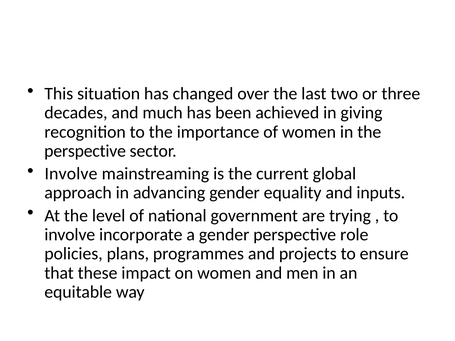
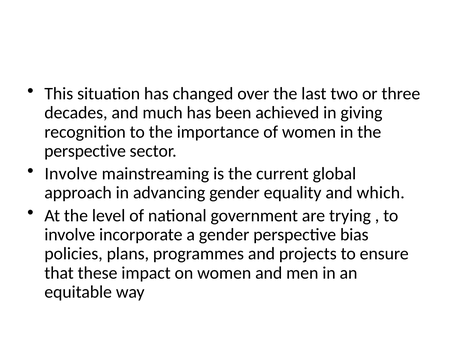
inputs: inputs -> which (381, 193)
role: role -> bias (354, 235)
